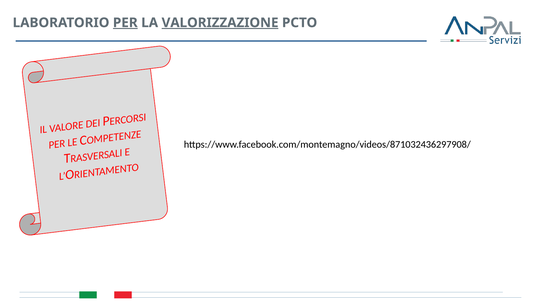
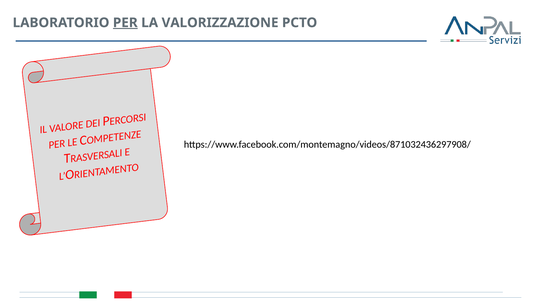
VALORIZZAZIONE underline: present -> none (220, 23)
